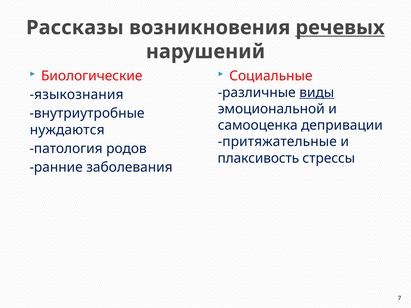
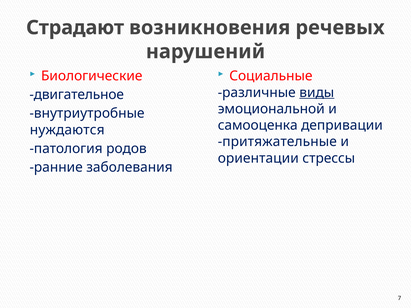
Рассказы: Рассказы -> Страдают (75, 28)
речевых underline: present -> none (340, 28)
языкознания: языкознания -> двигательное (77, 95)
плаксивость: плаксивость -> ориентации (258, 158)
